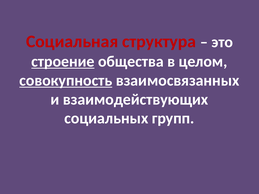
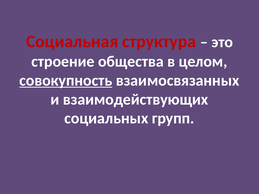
строение underline: present -> none (63, 61)
